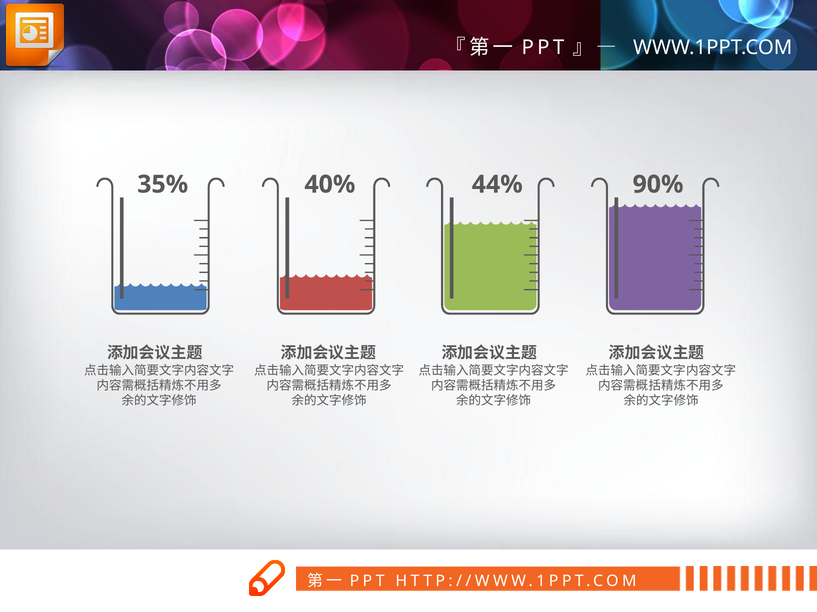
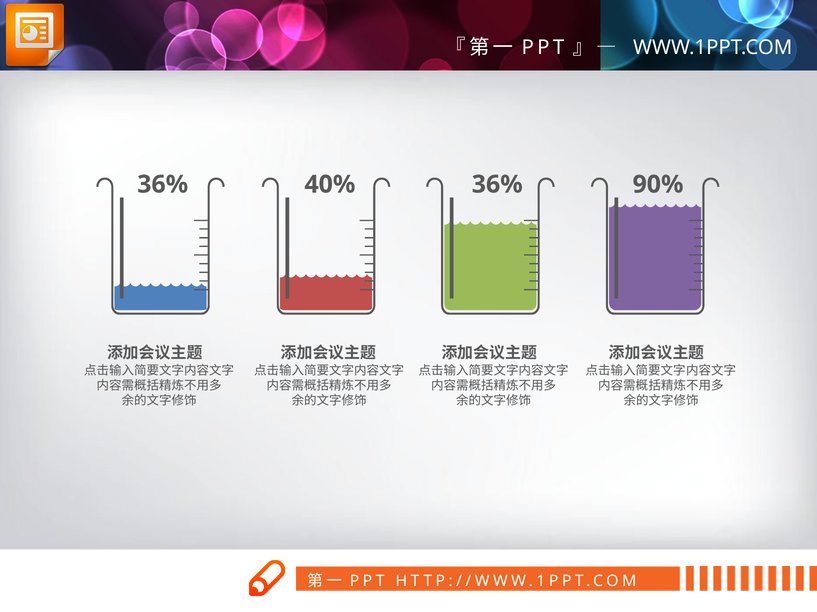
35%: 35% -> 36% (163, 185)
40% 44%: 44% -> 36% (497, 185)
